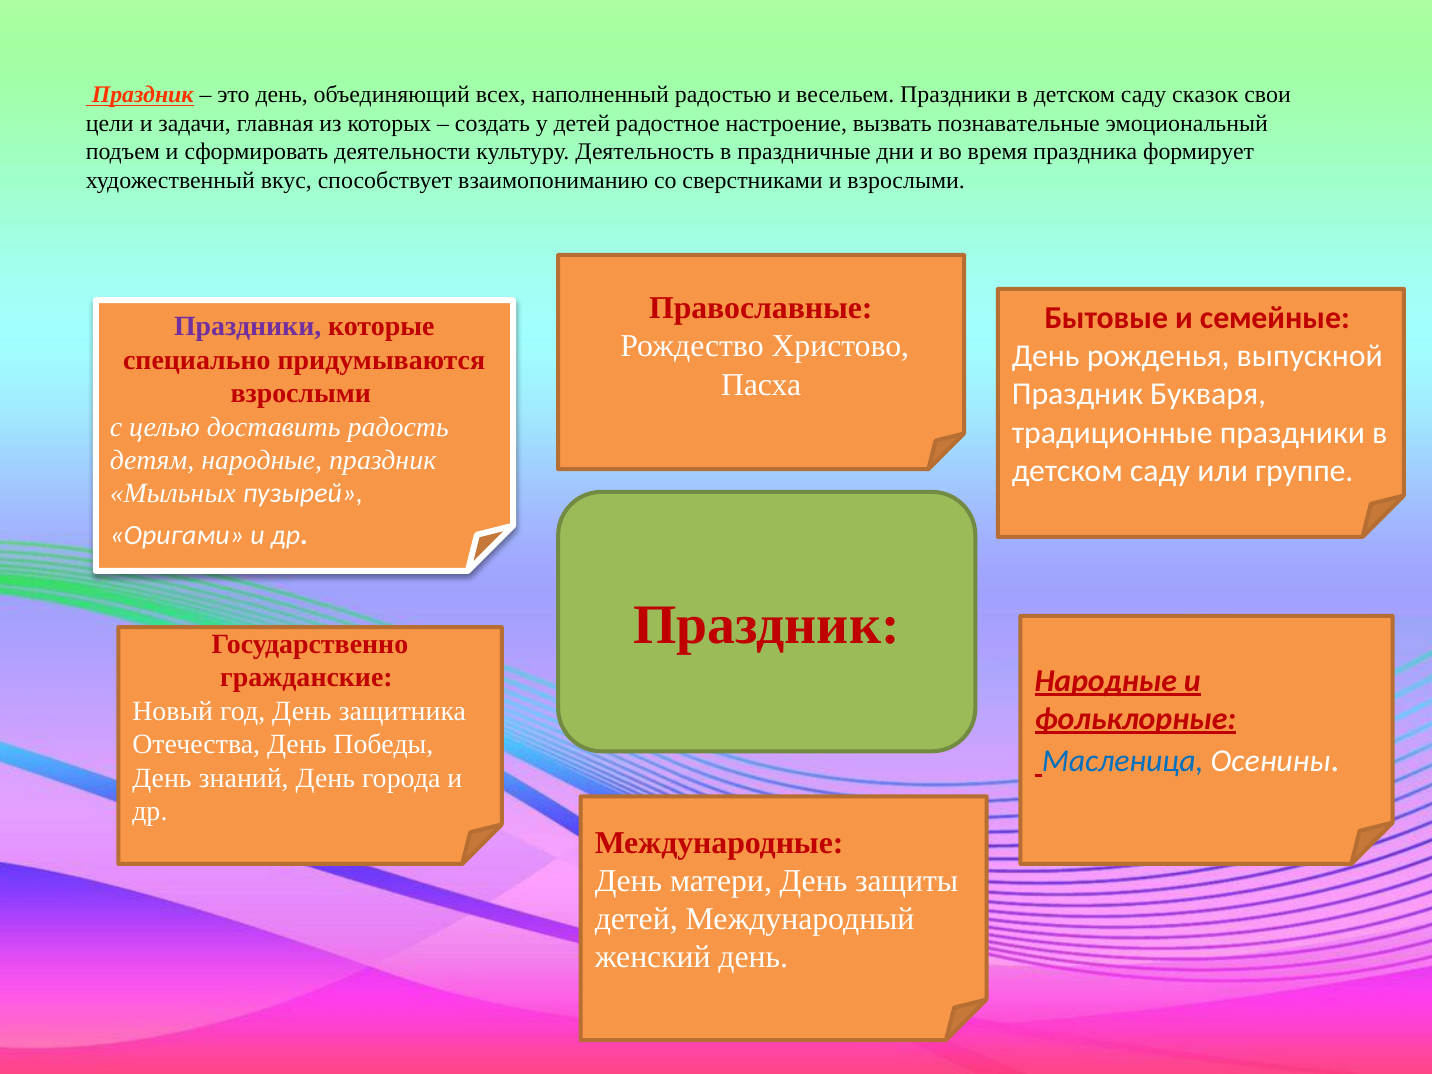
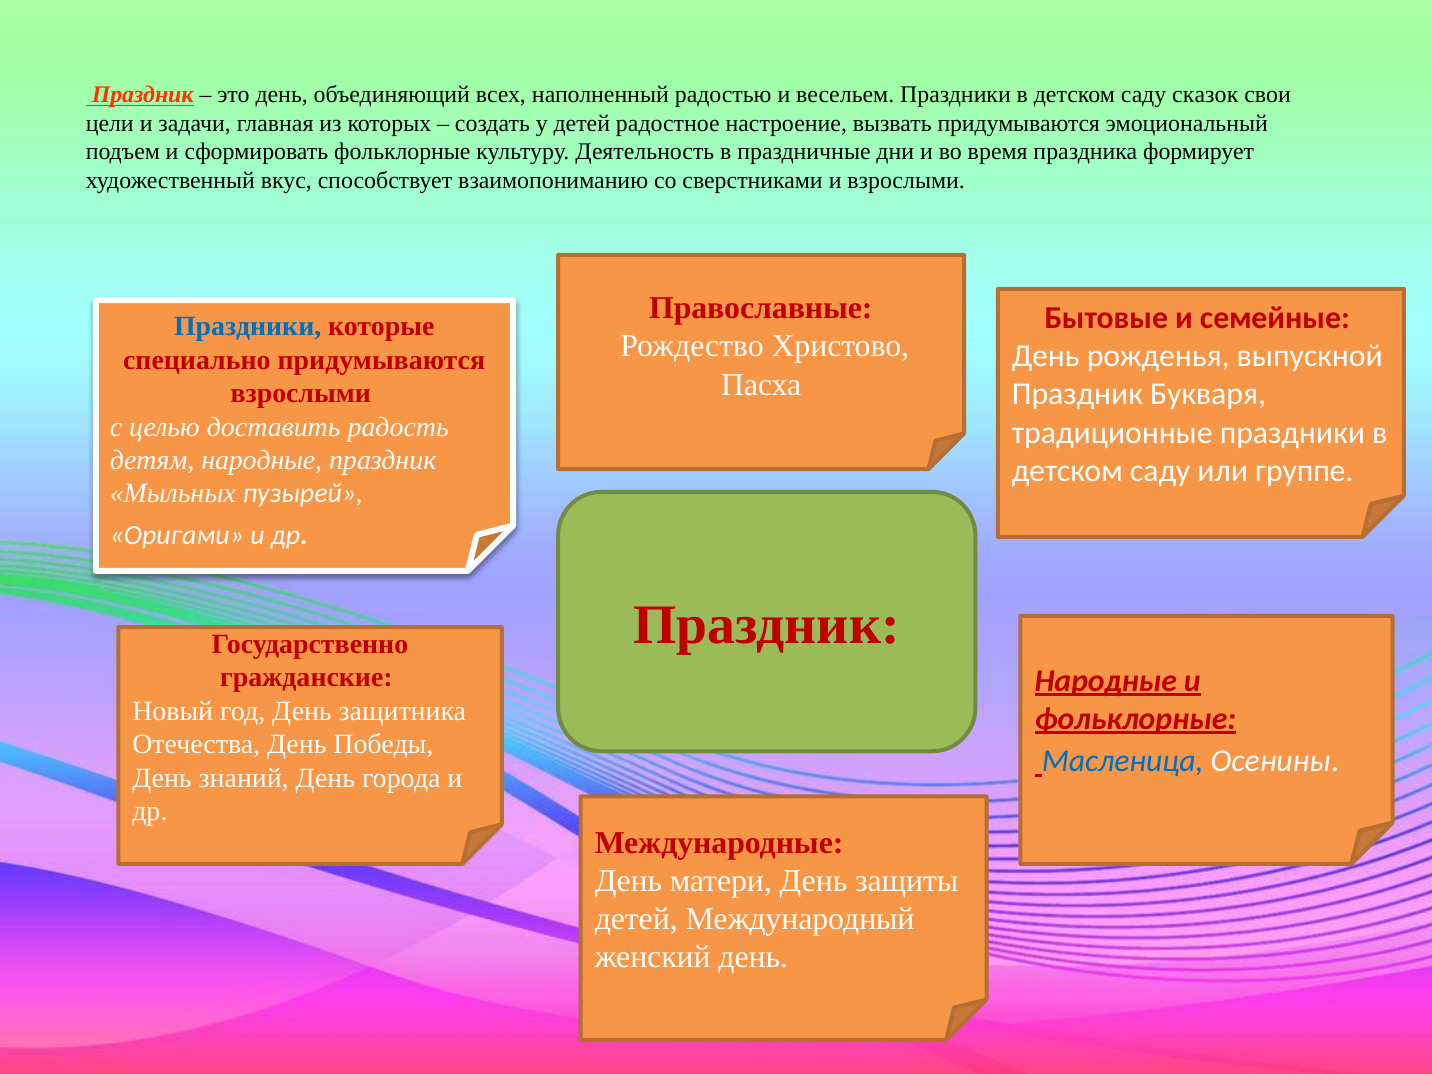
вызвать познавательные: познавательные -> придумываются (1019, 123)
сформировать деятельности: деятельности -> фольклорные (402, 152)
Праздники colour: purple -> blue (248, 327)
